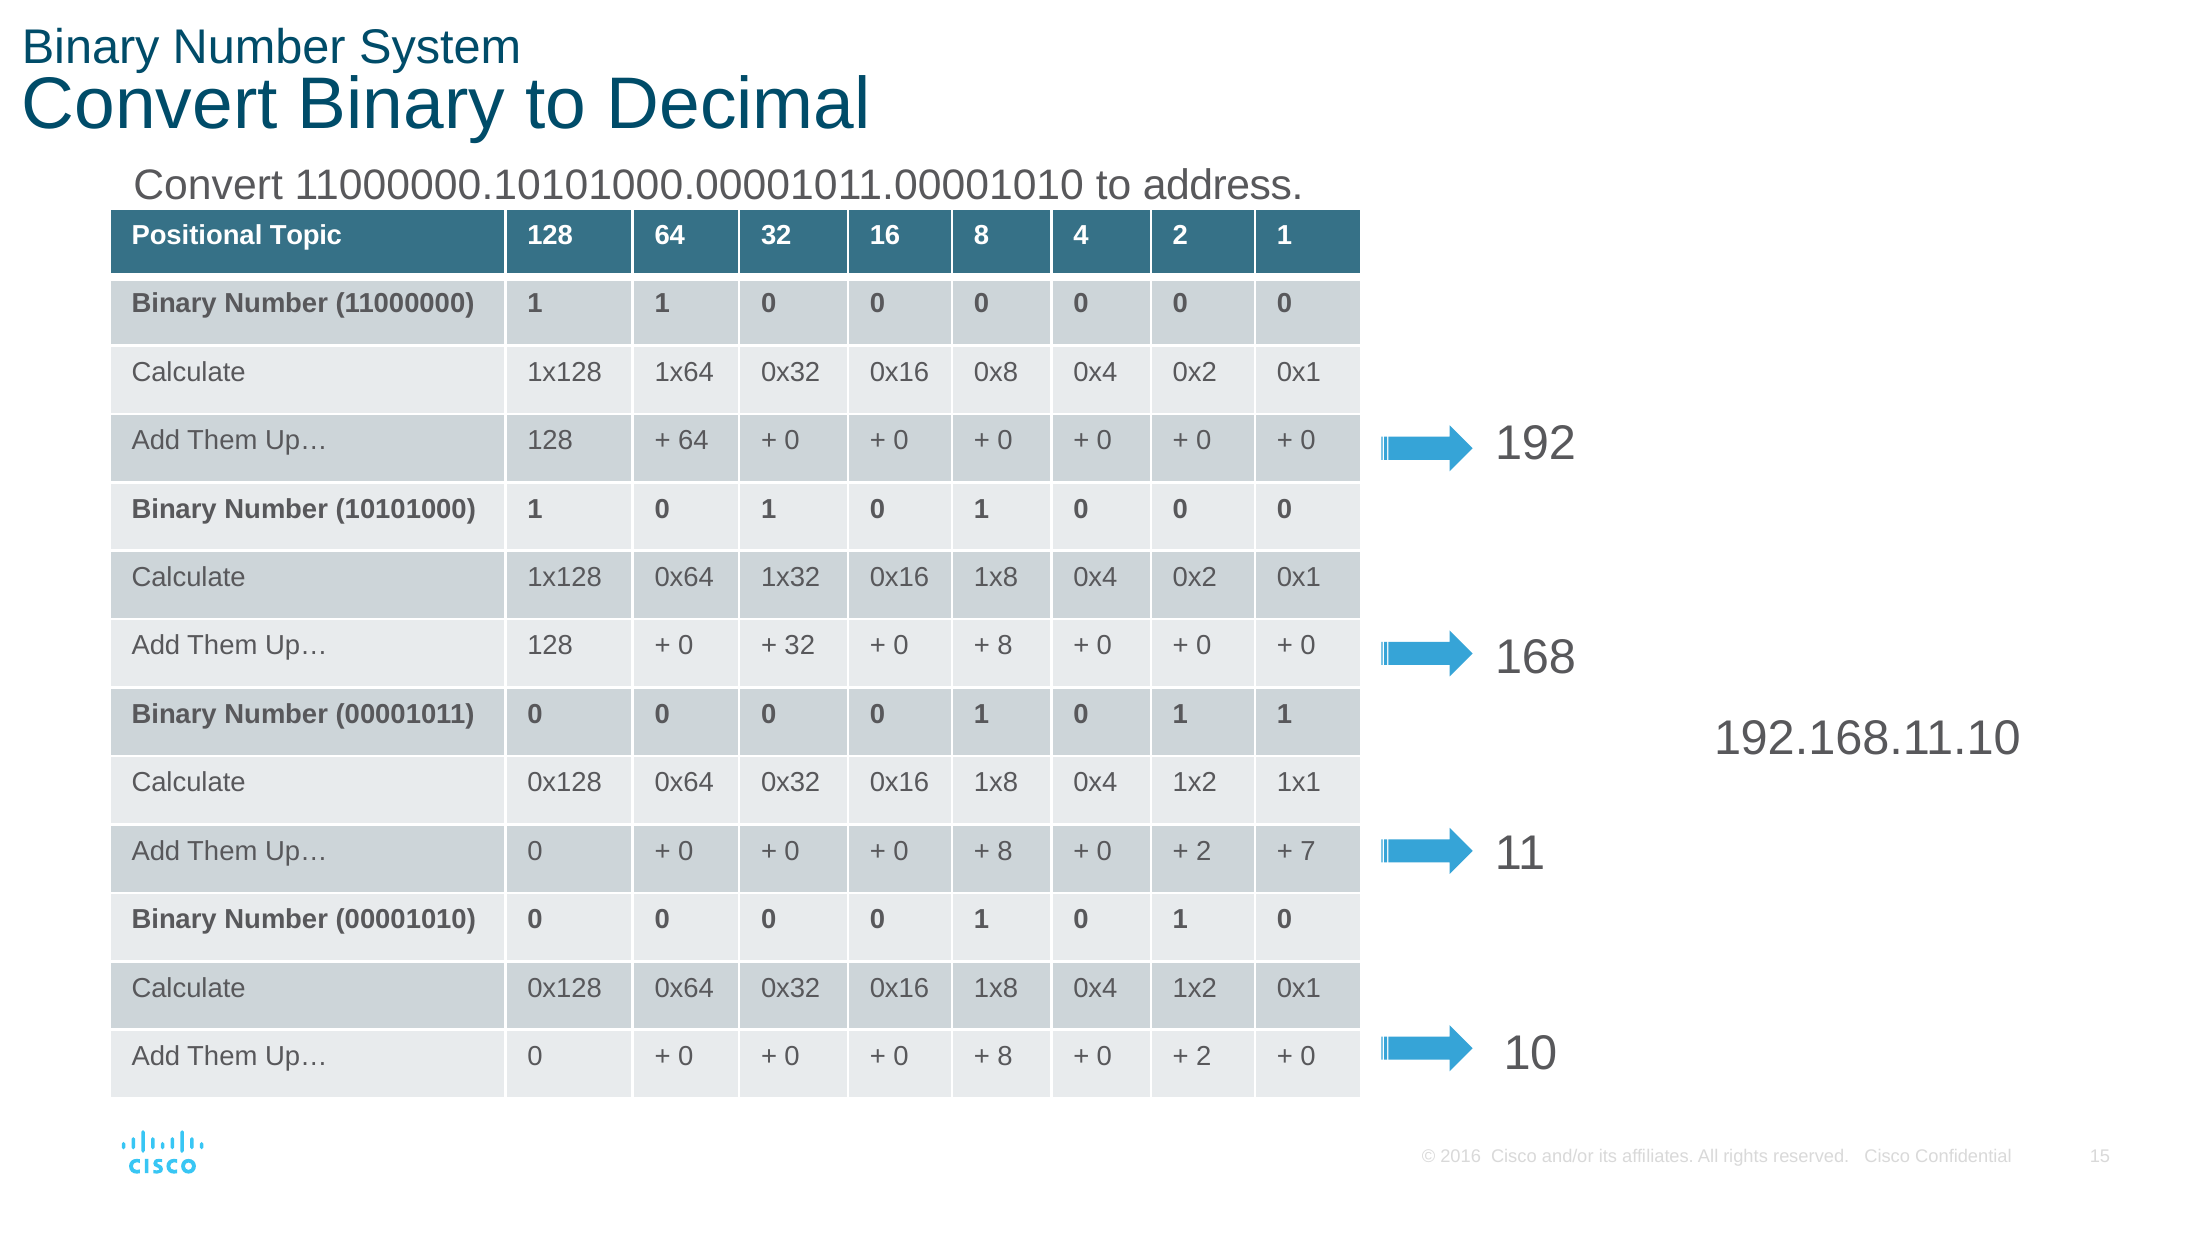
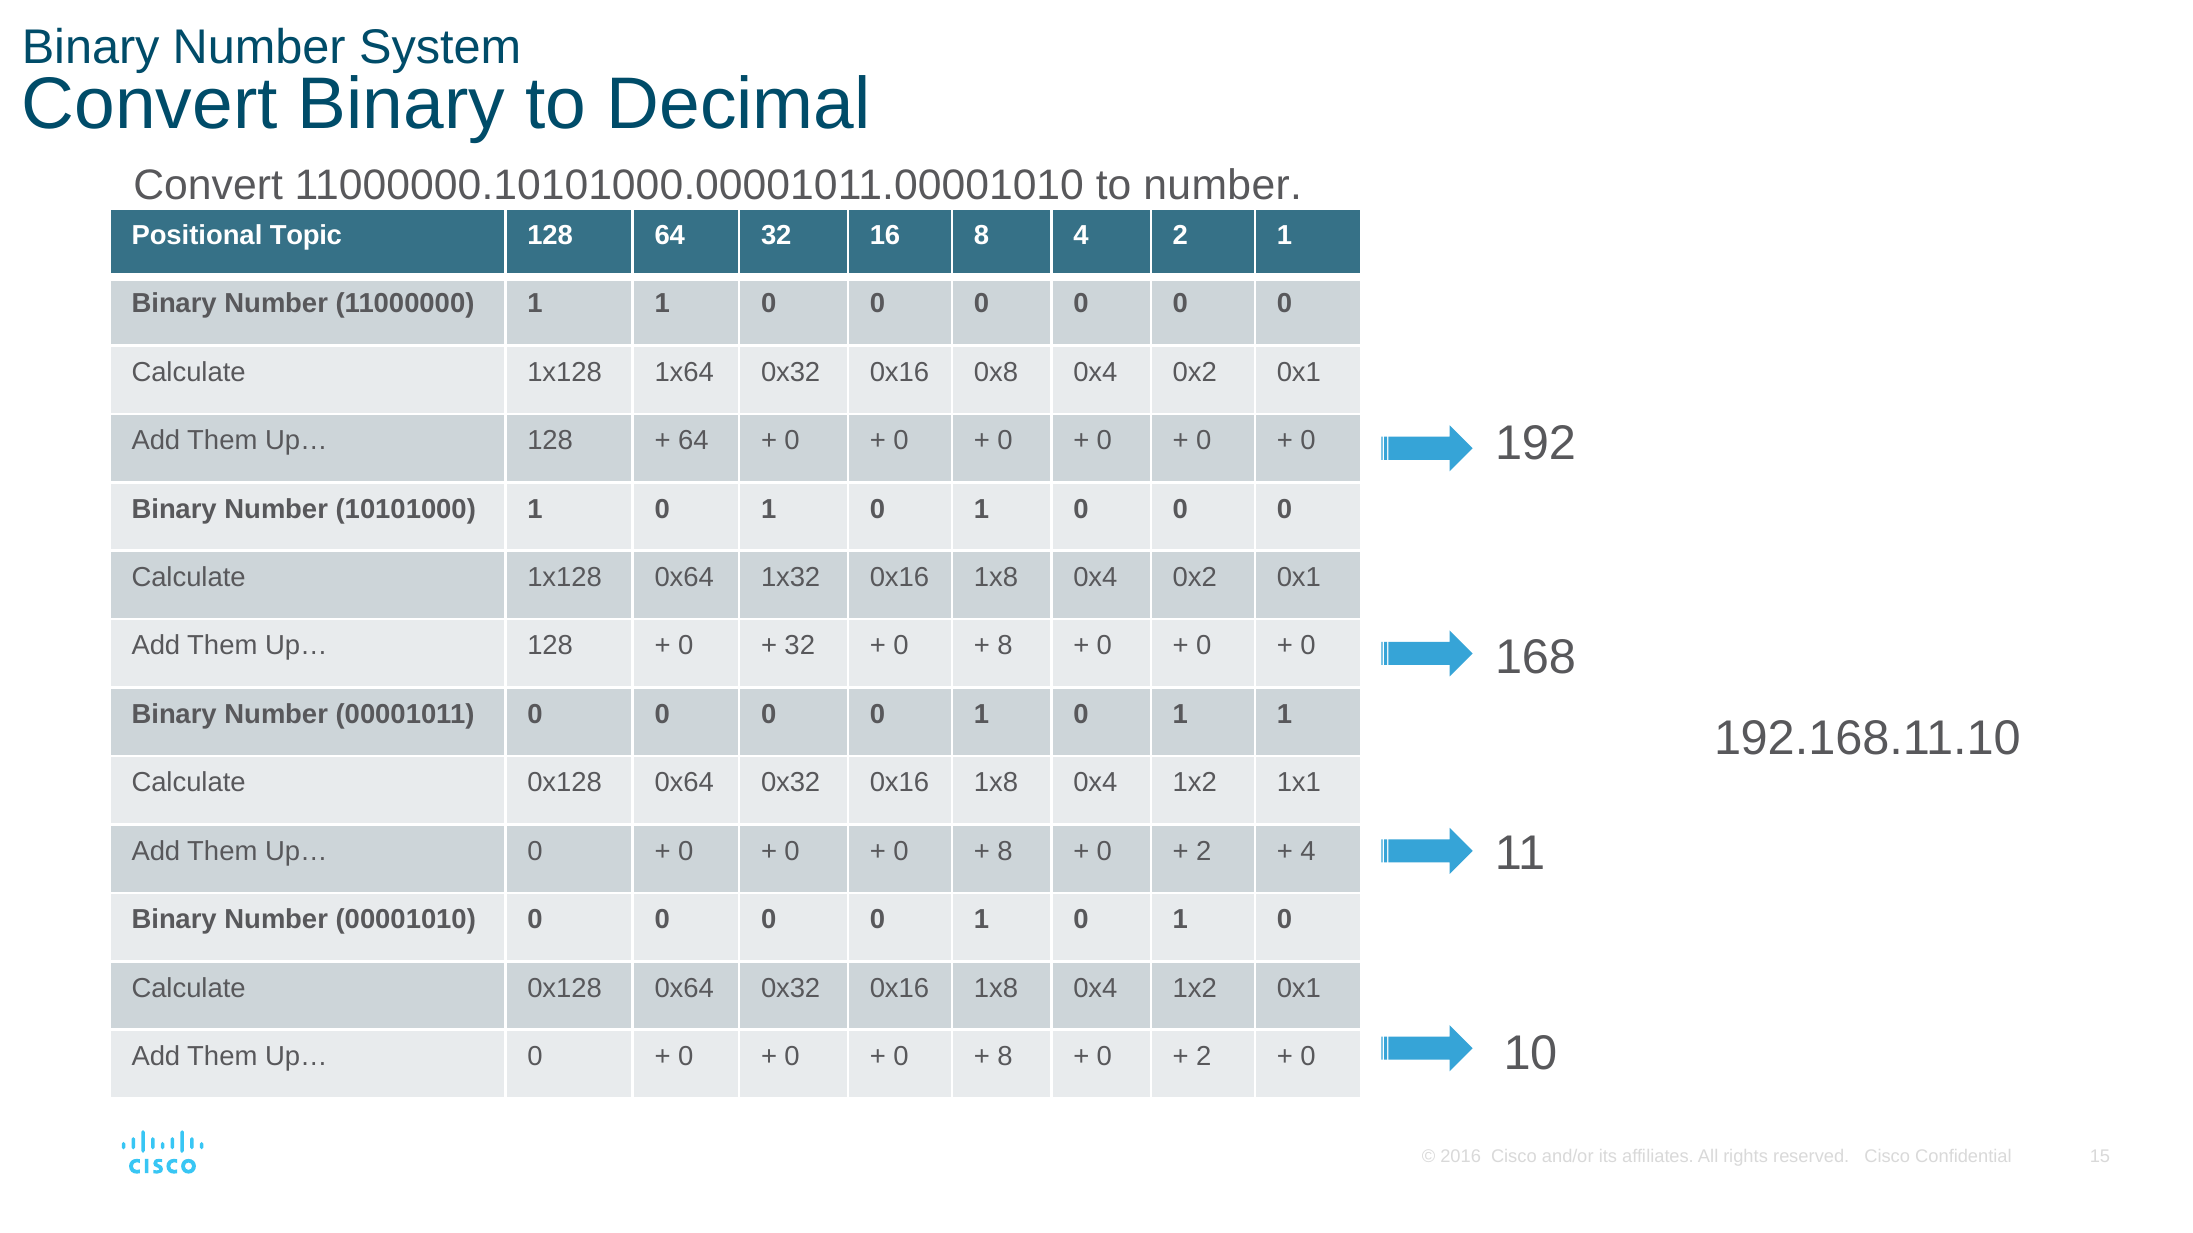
to address: address -> number (1223, 186)
7: 7 -> 4 (1308, 852)
